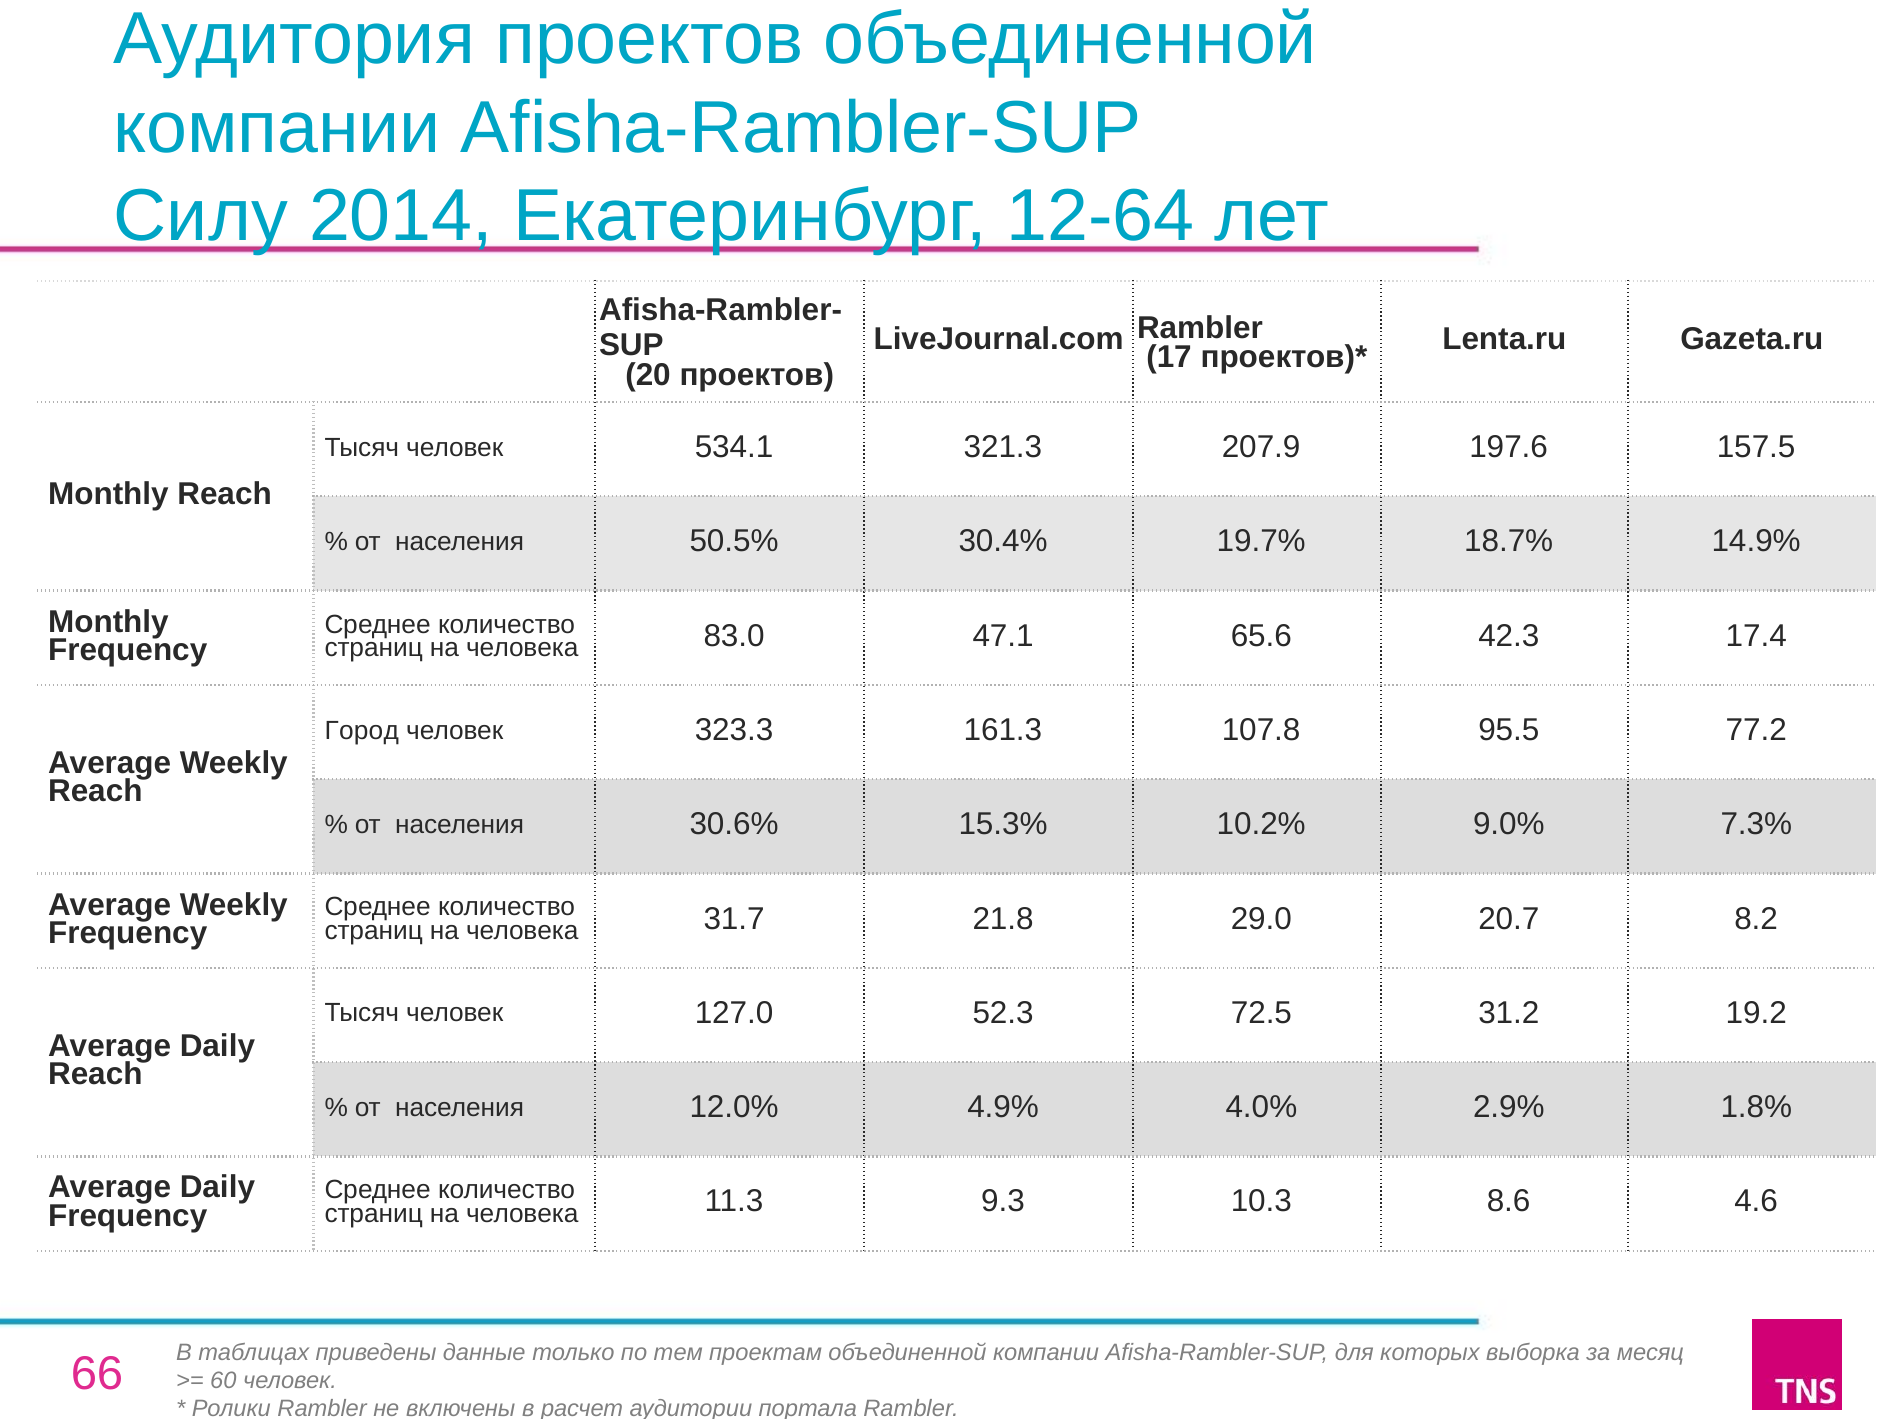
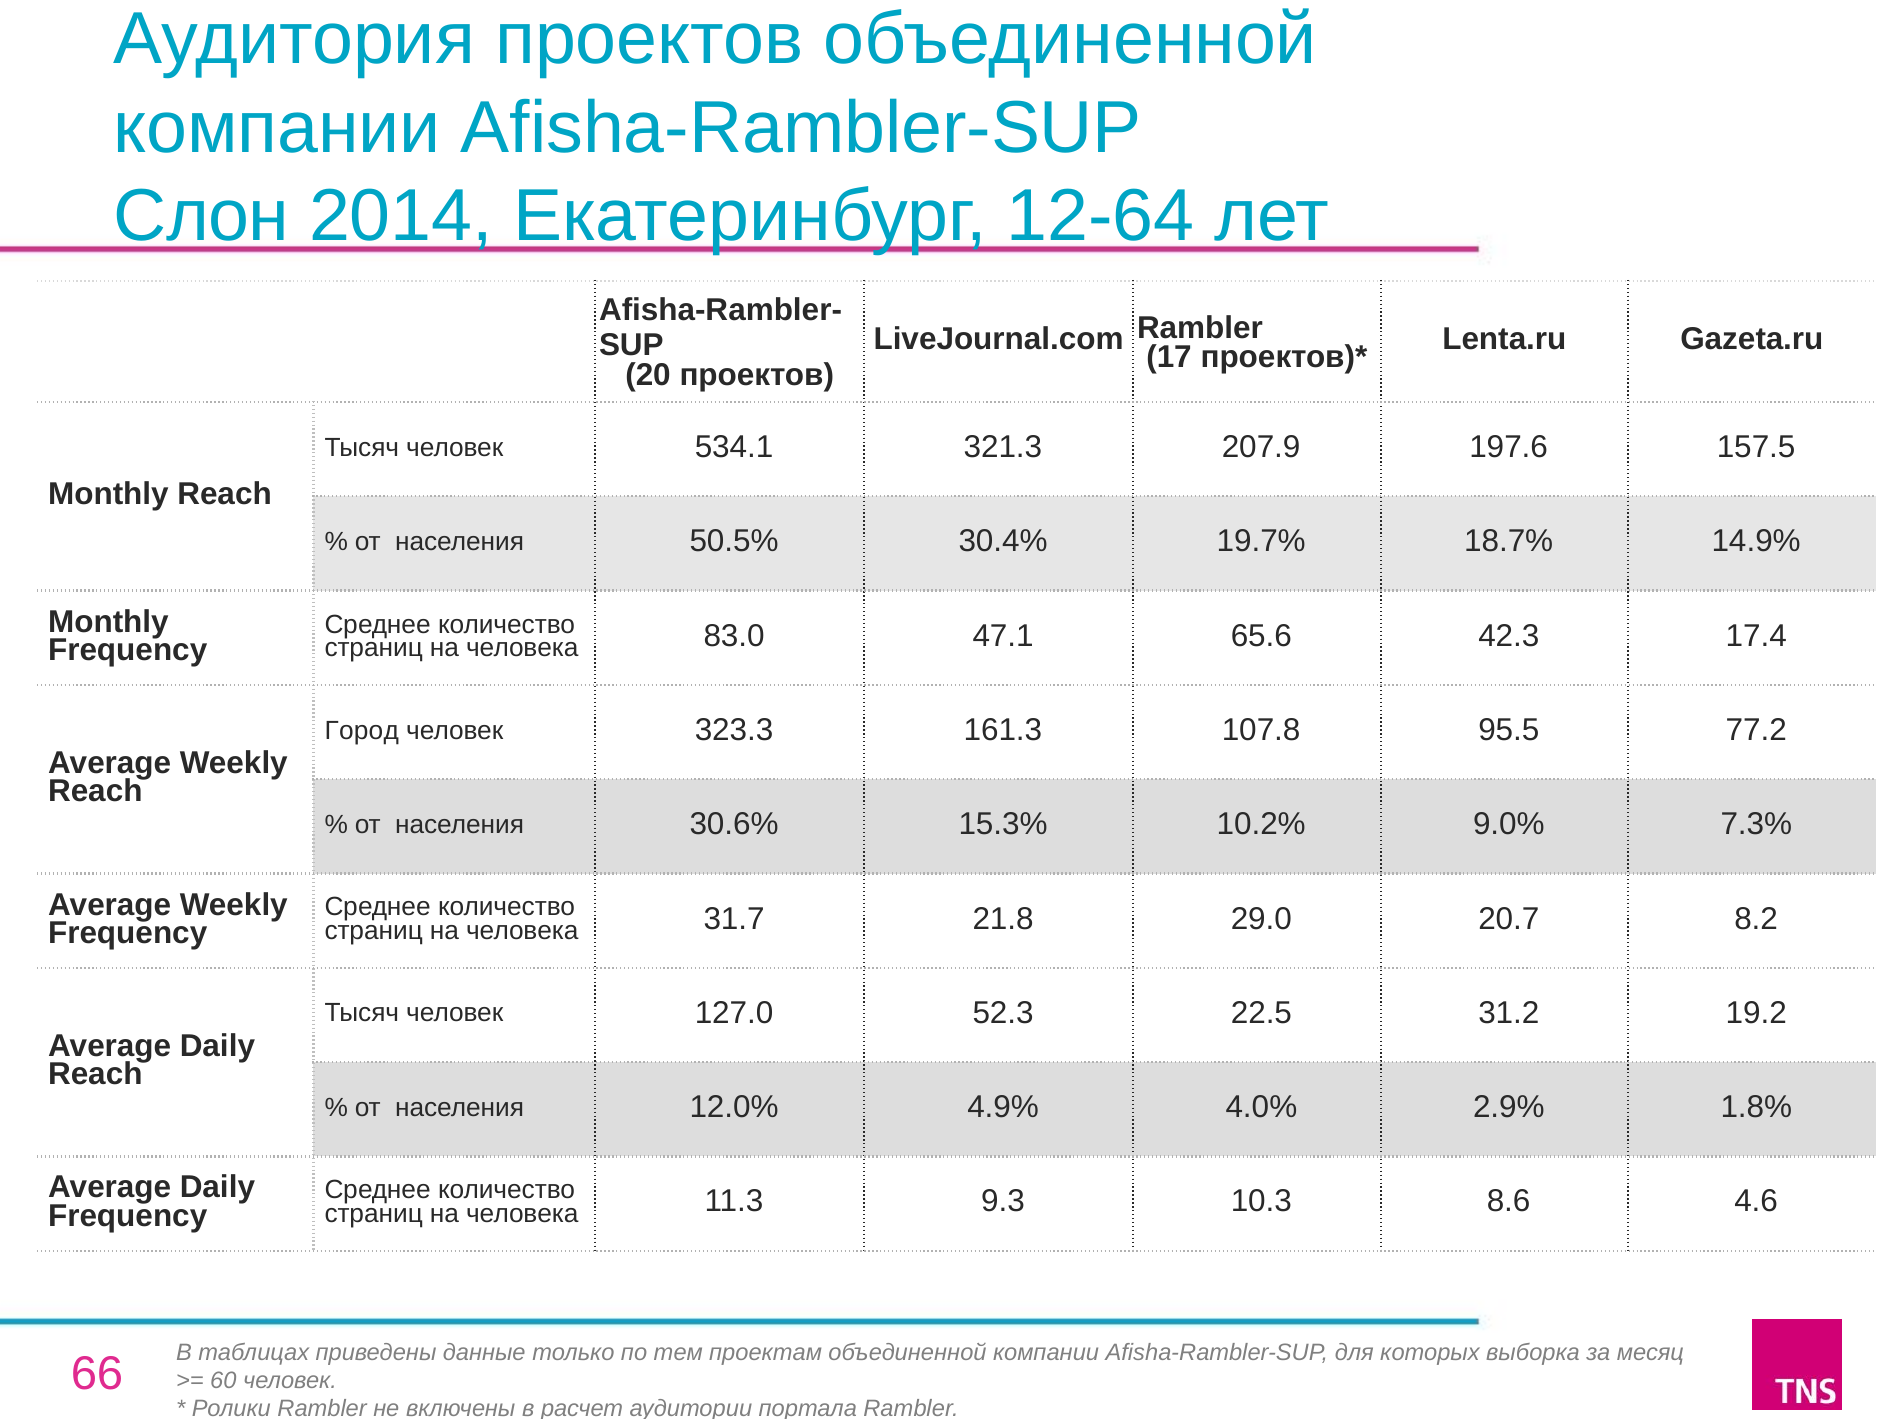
Силу: Силу -> Слон (201, 216)
72.5: 72.5 -> 22.5 (1261, 1012)
